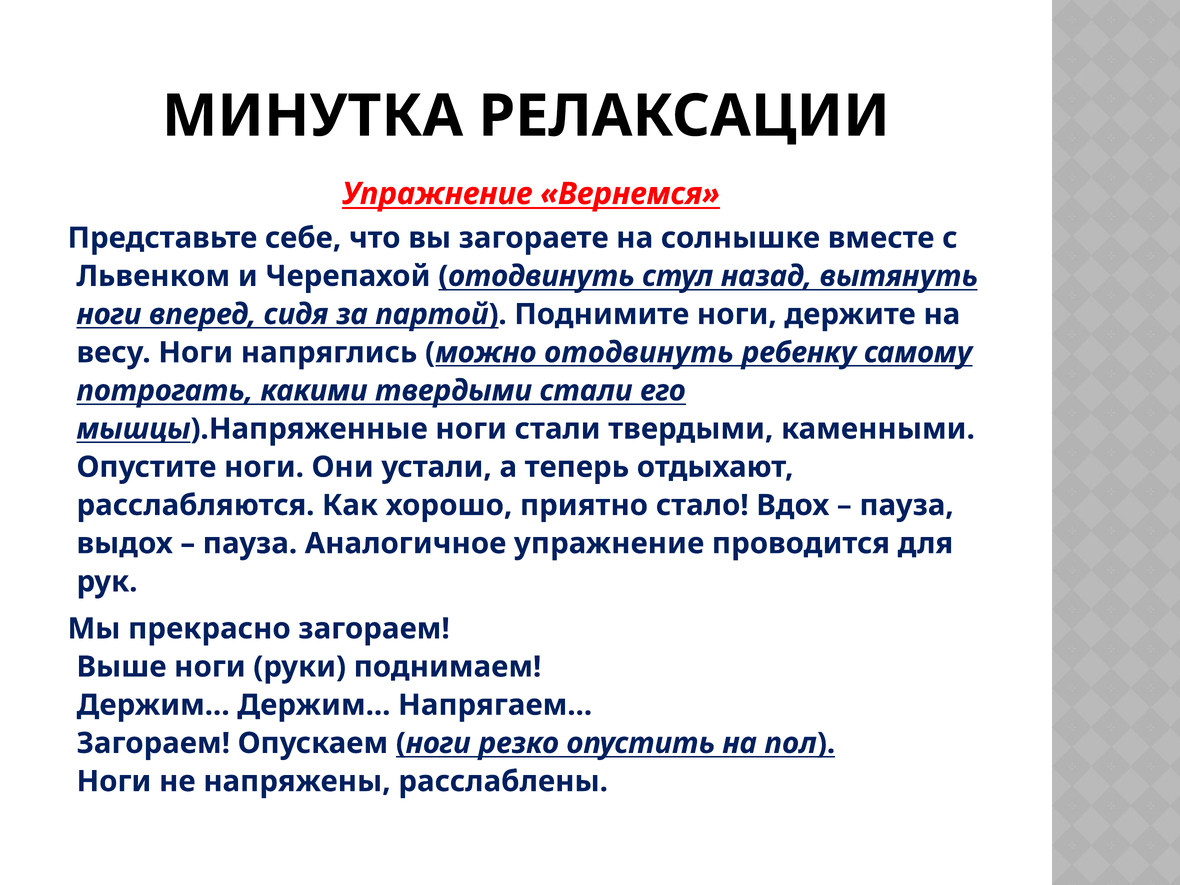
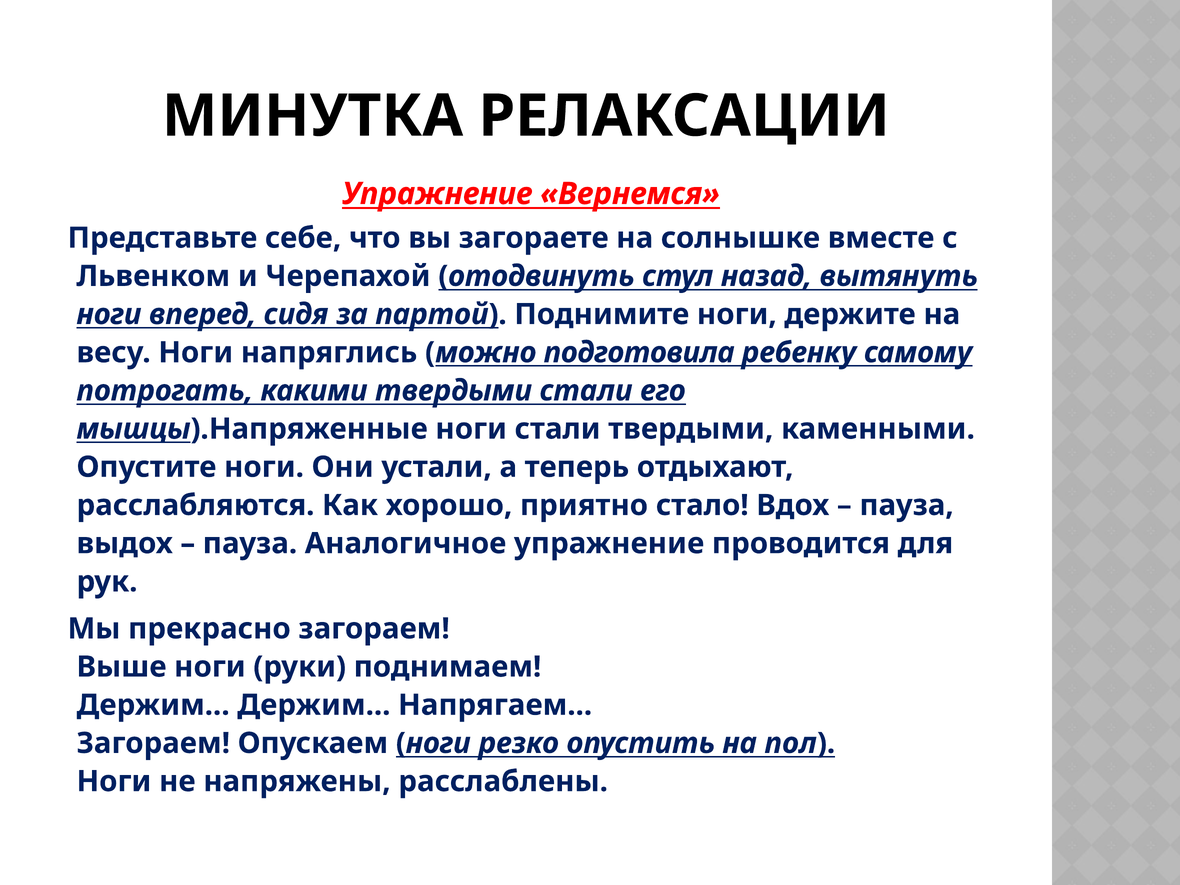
можно отодвинуть: отодвинуть -> подготовила (639, 353)
